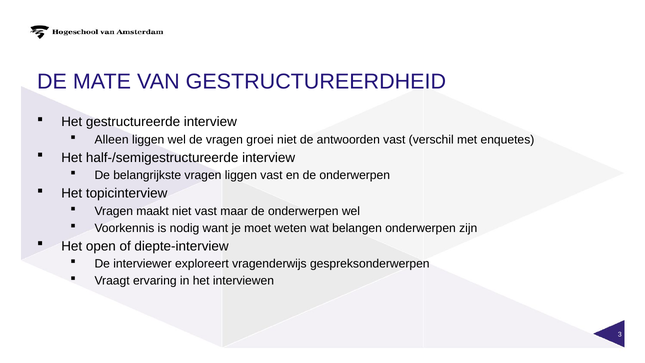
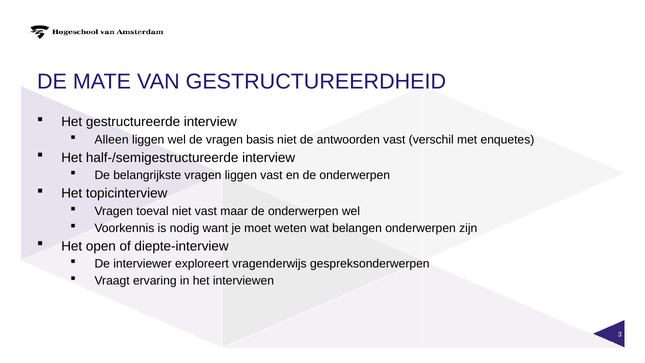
groei: groei -> basis (260, 139)
maakt: maakt -> toeval (152, 211)
